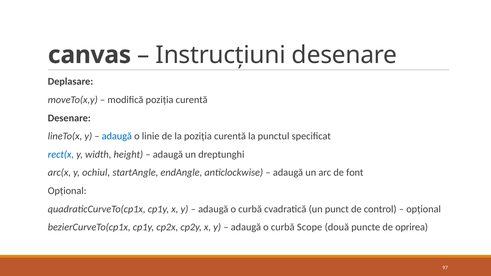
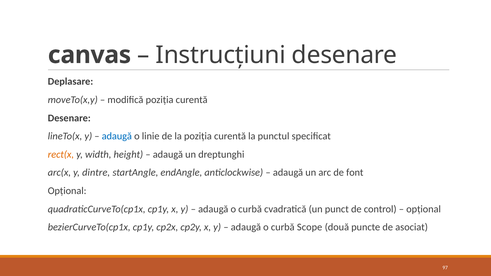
rect(x colour: blue -> orange (61, 155)
ochiul: ochiul -> dintre (96, 173)
oprirea: oprirea -> asociat (412, 227)
